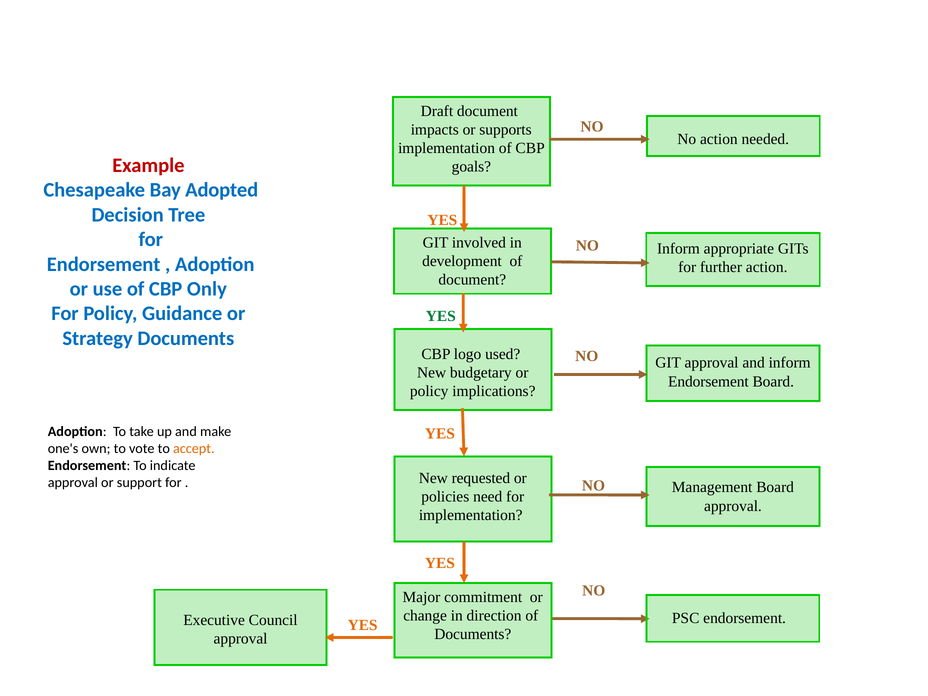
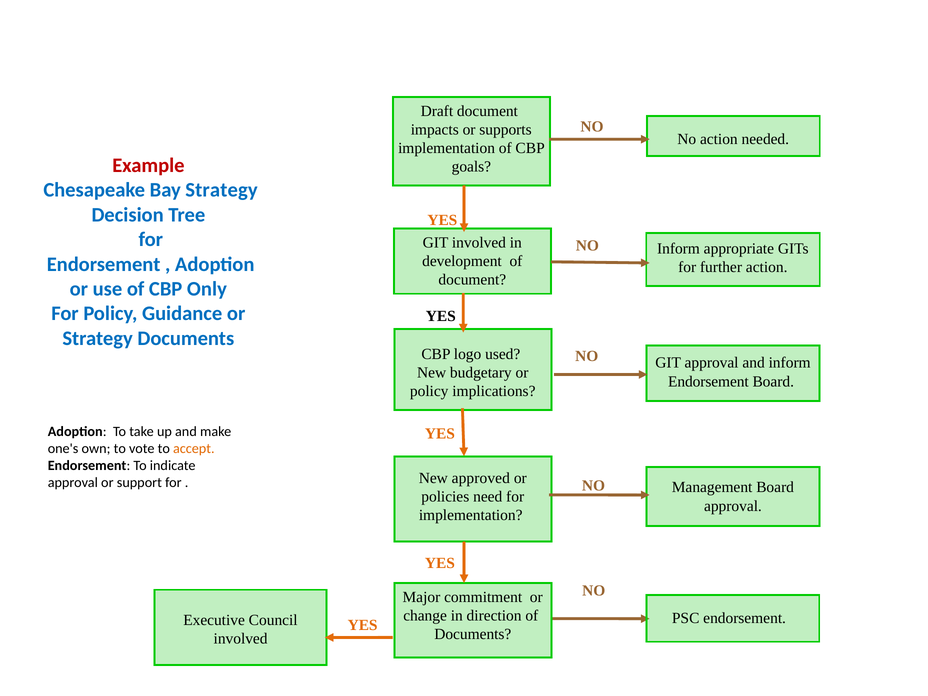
Bay Adopted: Adopted -> Strategy (222, 190)
YES colour: green -> black (441, 316)
requested: requested -> approved (481, 478)
approval: approval -> involved (241, 639)
